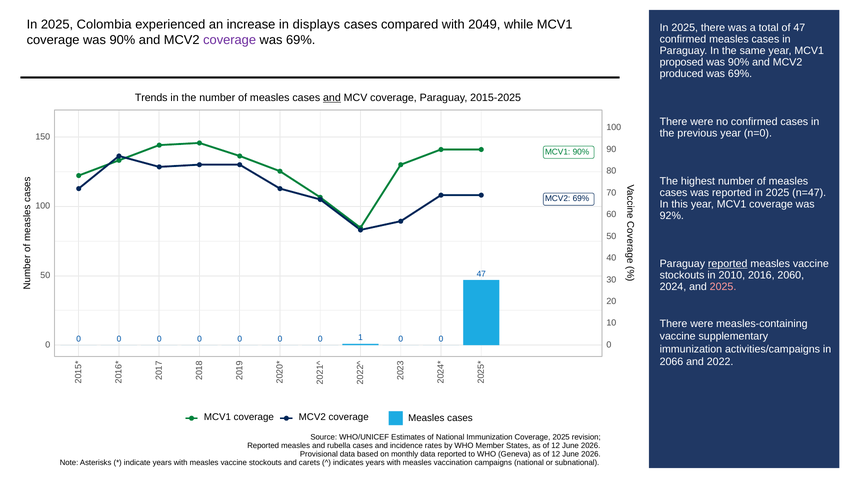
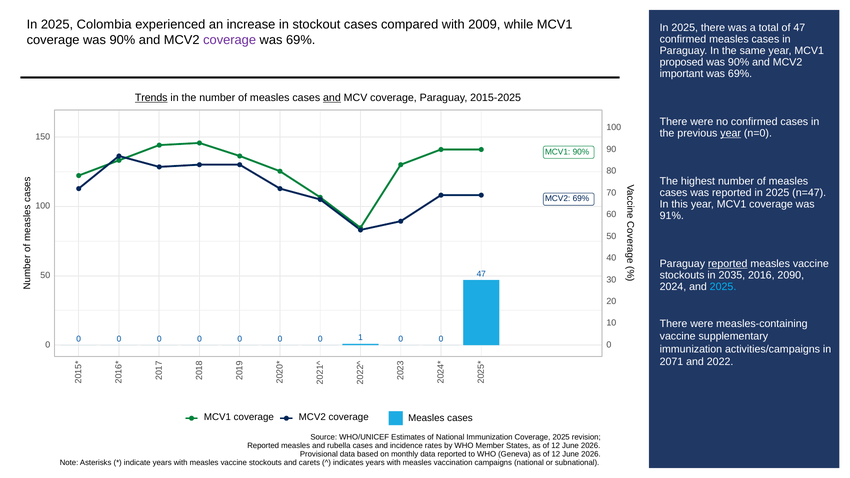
displays: displays -> stockout (316, 24)
2049: 2049 -> 2009 (484, 24)
produced: produced -> important (682, 74)
Trends underline: none -> present (151, 98)
year underline: none -> present (731, 133)
92%: 92% -> 91% (672, 216)
2010: 2010 -> 2035 (732, 275)
2060: 2060 -> 2090 (791, 275)
2025 colour: pink -> light blue (723, 287)
2066: 2066 -> 2071 (671, 362)
